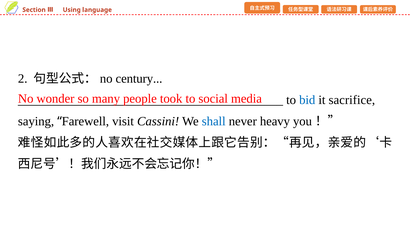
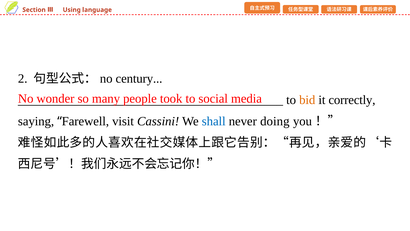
bid colour: blue -> orange (307, 100)
sacrifice: sacrifice -> correctly (352, 100)
heavy: heavy -> doing (275, 121)
